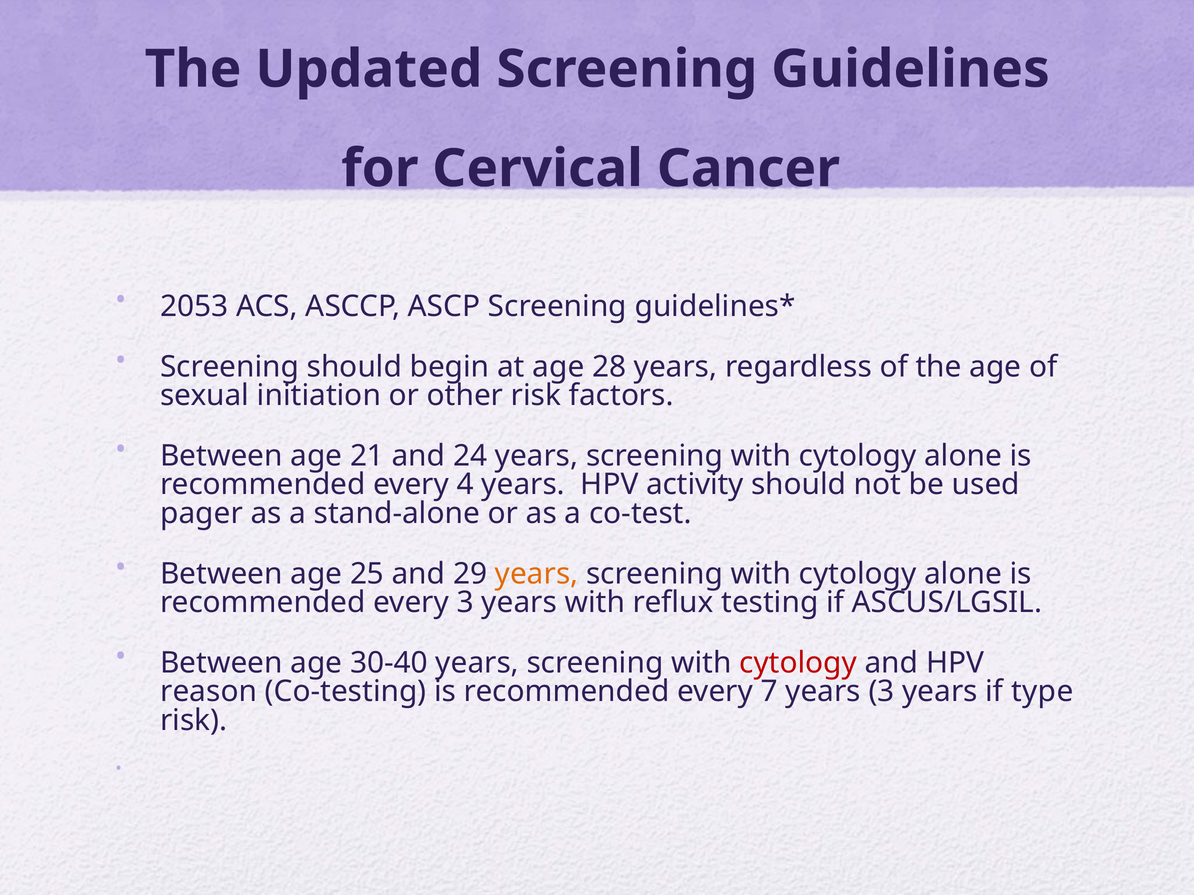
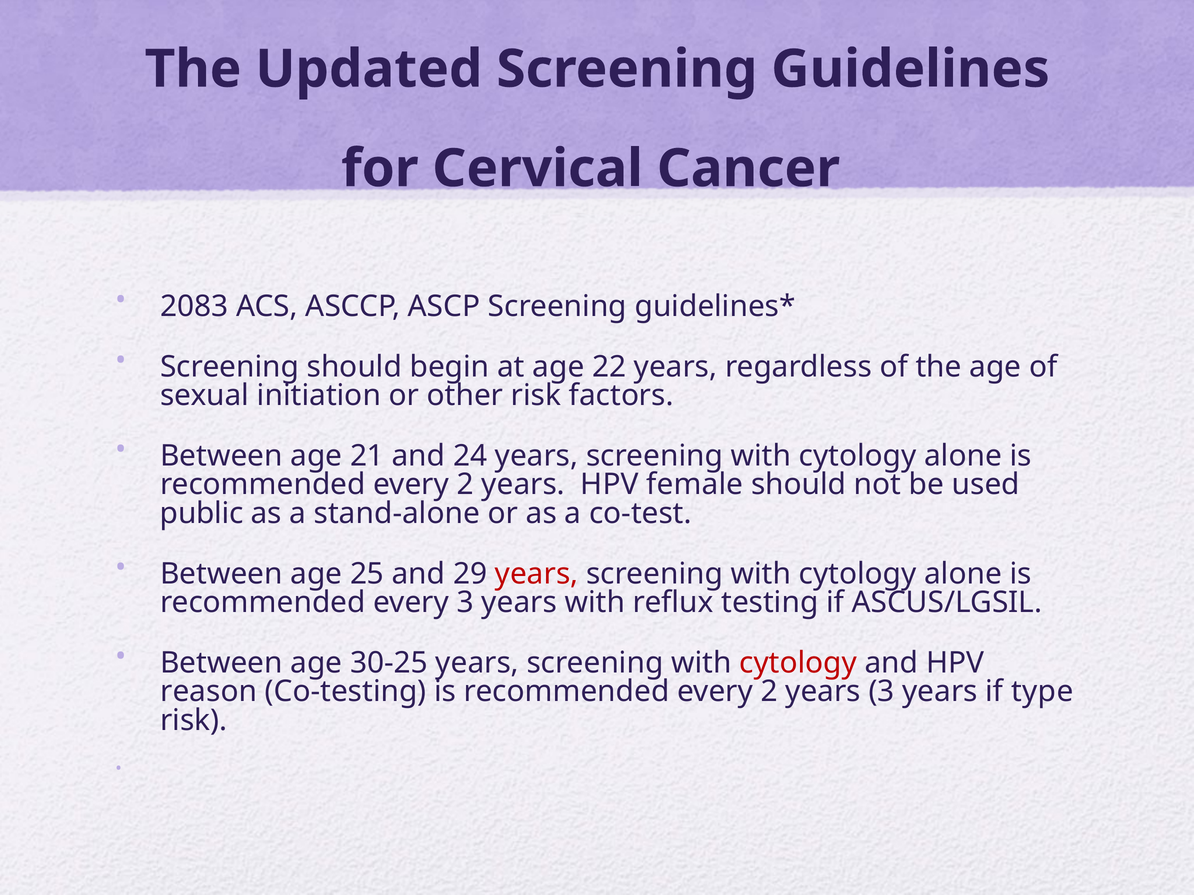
2053: 2053 -> 2083 (194, 307)
28: 28 -> 22 (609, 367)
4: 4 -> 2 (465, 485)
activity: activity -> female (695, 485)
pager: pager -> public (202, 514)
years colour: orange -> red (537, 574)
30-40: 30-40 -> 30-25 (389, 663)
7: 7 -> 2 (769, 692)
